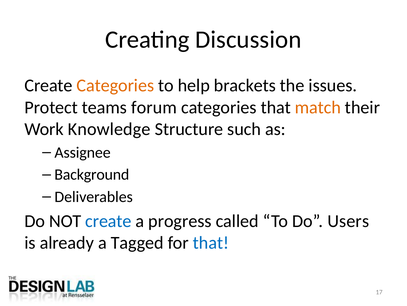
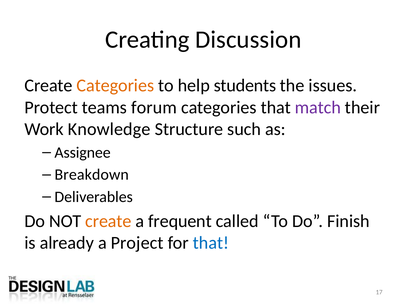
brackets: brackets -> students (245, 85)
match colour: orange -> purple (318, 107)
Background: Background -> Breakdown (92, 174)
create colour: blue -> orange (108, 221)
progress: progress -> frequent (180, 221)
Users: Users -> Finish (348, 221)
Tagged: Tagged -> Project (137, 242)
